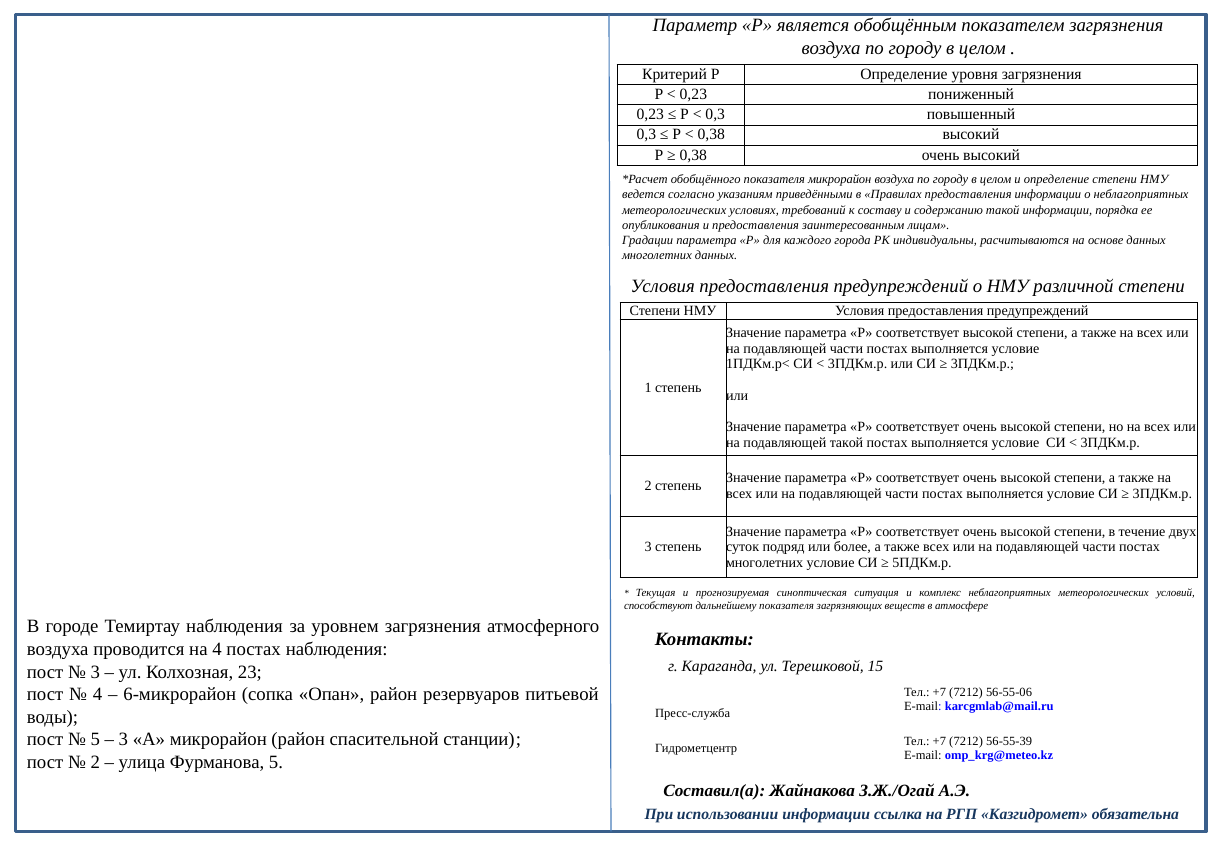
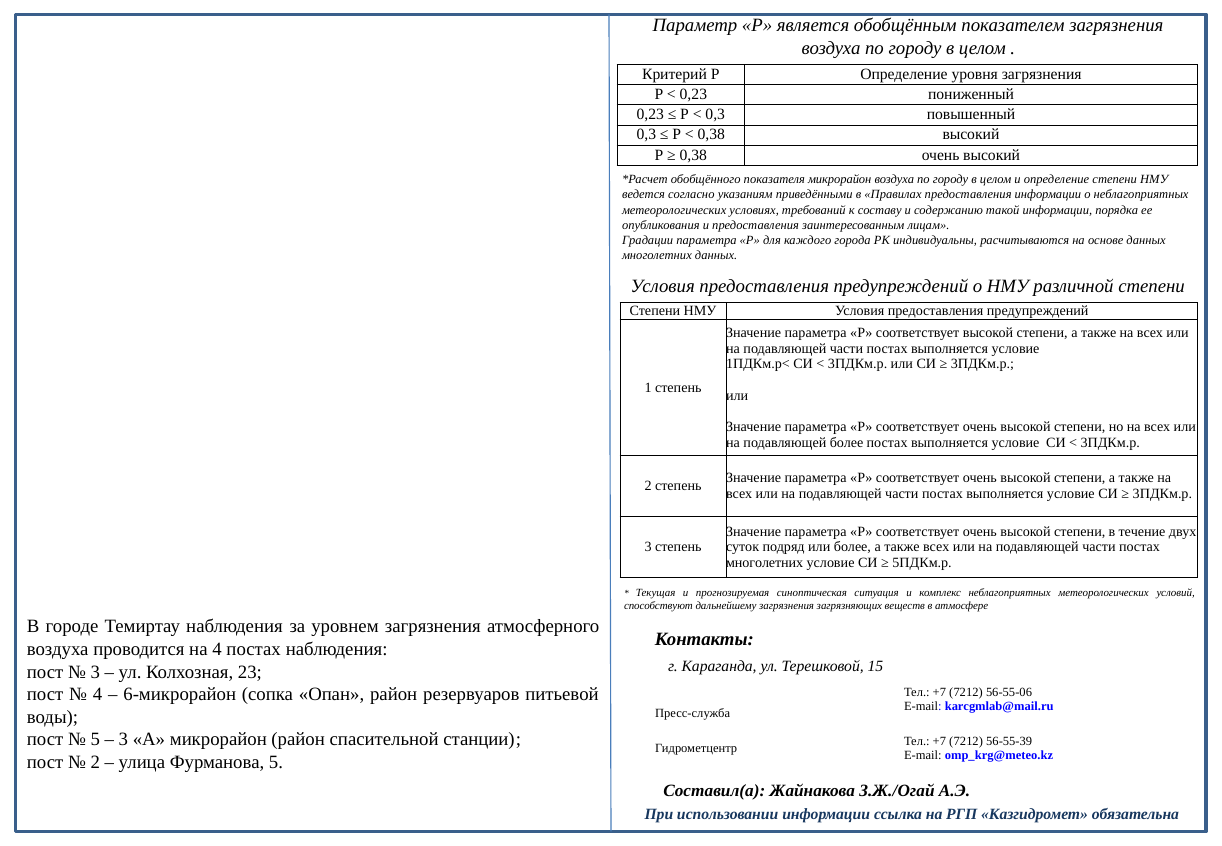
подавляющей такой: такой -> более (847, 442)
дальнейшему показателя: показателя -> загрязнения (787, 606)
